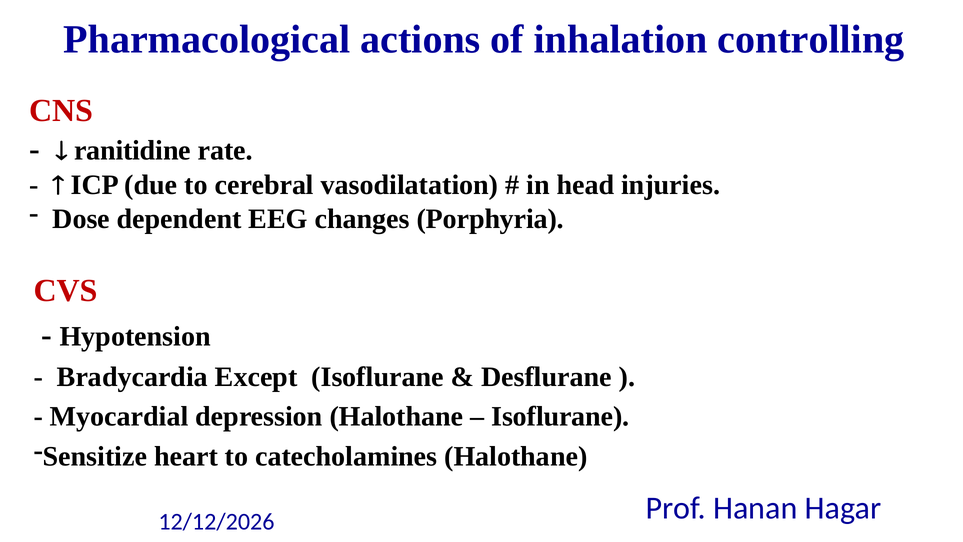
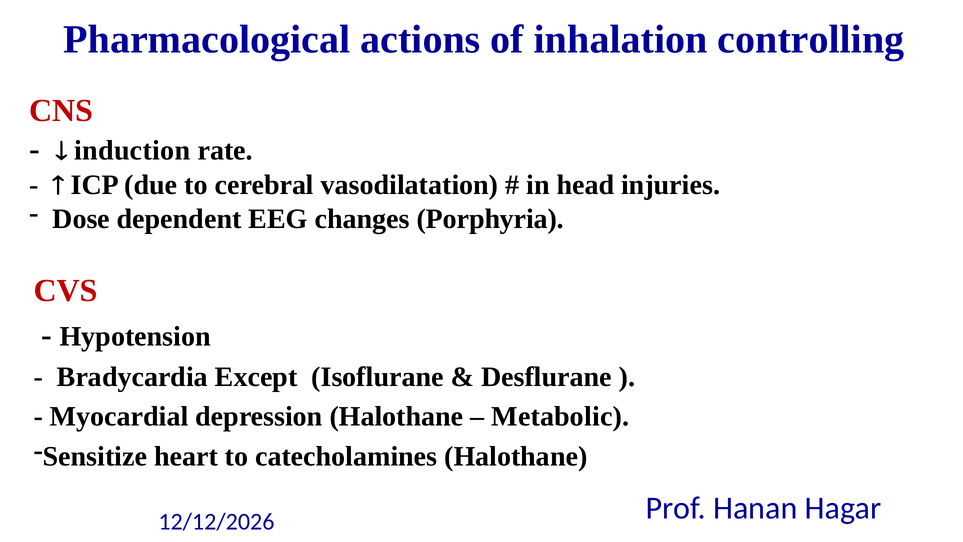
ranitidine: ranitidine -> induction (132, 151)
Isoflurane: Isoflurane -> Metabolic (560, 416)
